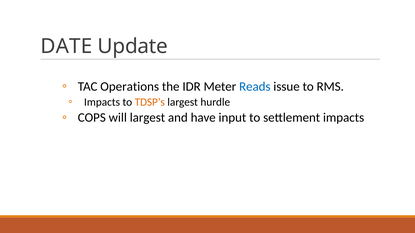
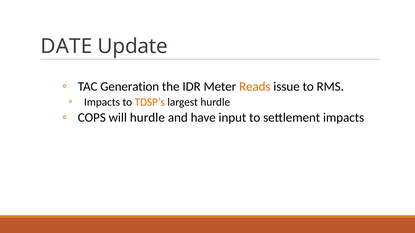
Operations: Operations -> Generation (130, 87)
Reads colour: blue -> orange (255, 87)
will largest: largest -> hurdle (147, 118)
